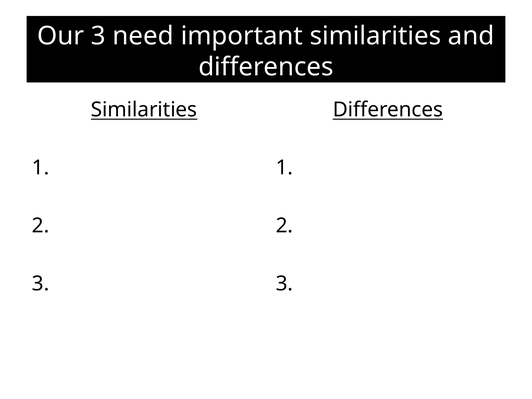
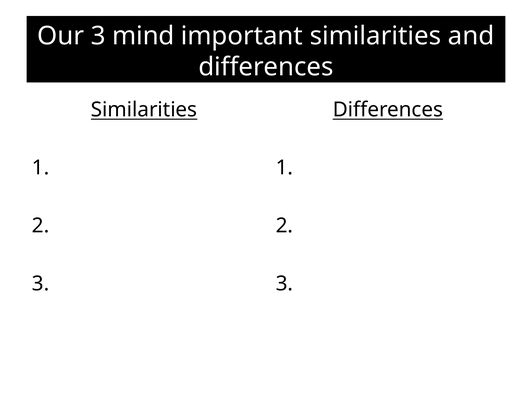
need: need -> mind (143, 36)
